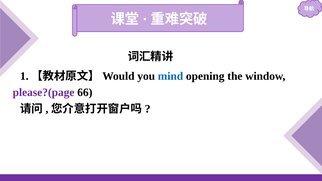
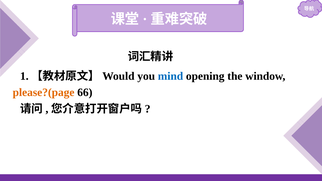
please?(page colour: purple -> orange (44, 93)
